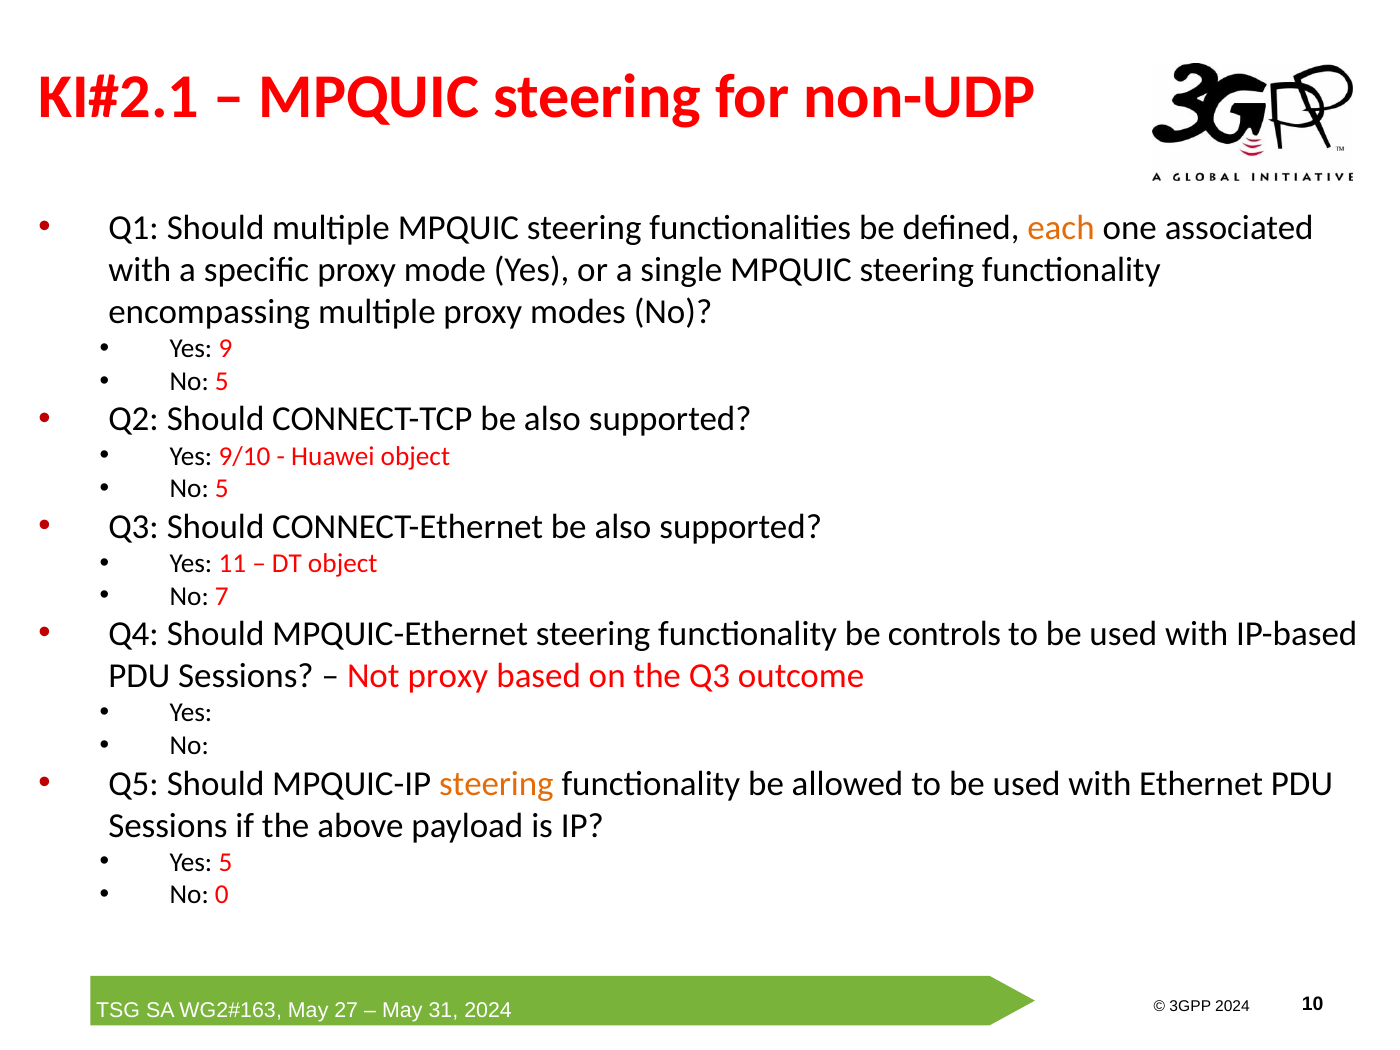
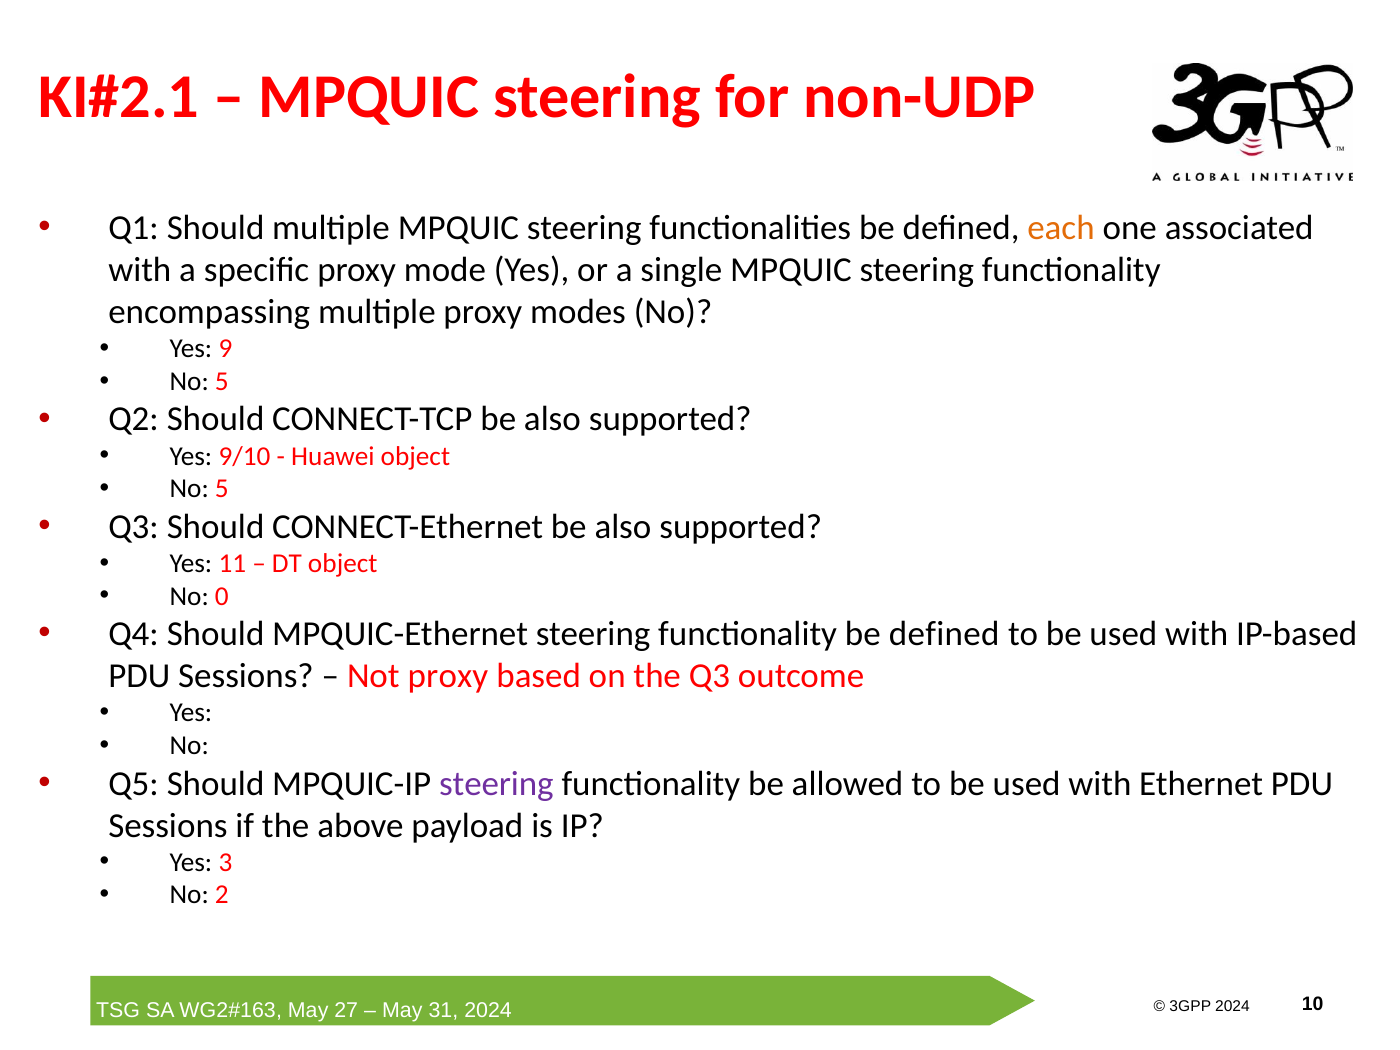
7: 7 -> 0 (222, 596)
functionality be controls: controls -> defined (944, 634)
steering colour: orange -> purple (496, 783)
Yes 5: 5 -> 3 (225, 862)
0: 0 -> 2 (222, 895)
